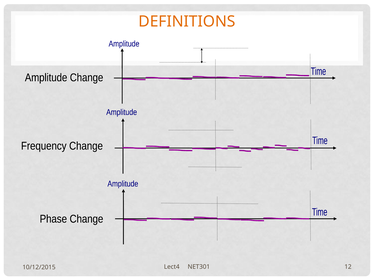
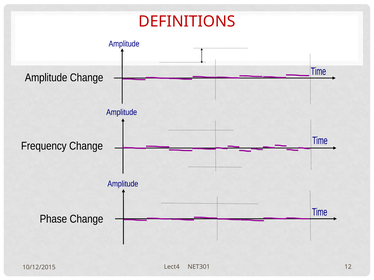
DEFINITIONS colour: orange -> red (187, 22)
